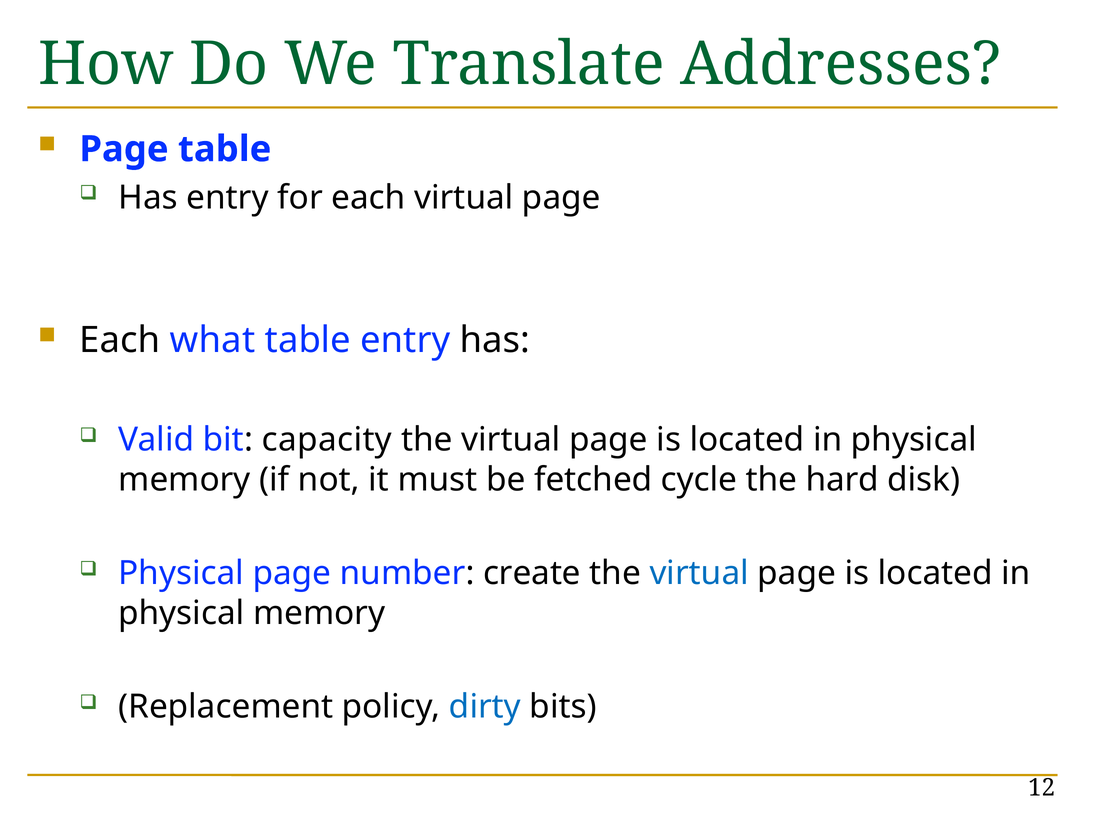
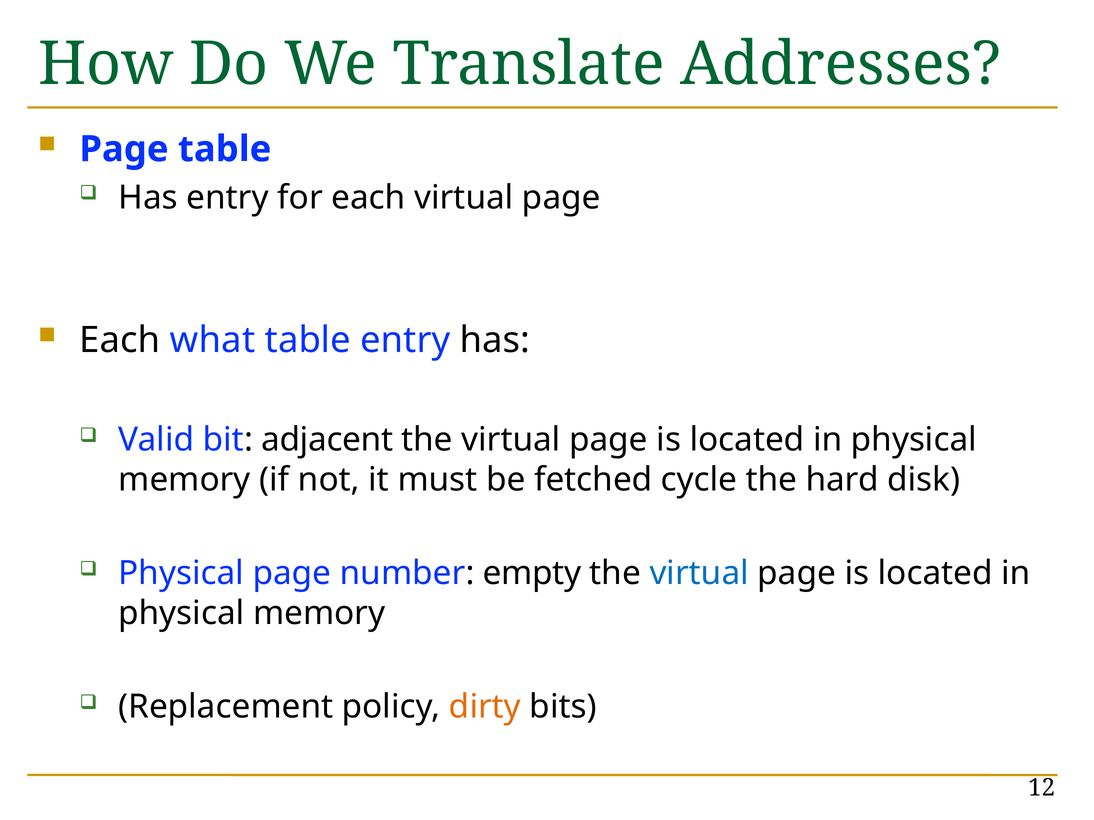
capacity: capacity -> adjacent (327, 440)
create: create -> empty (532, 574)
dirty colour: blue -> orange (485, 707)
